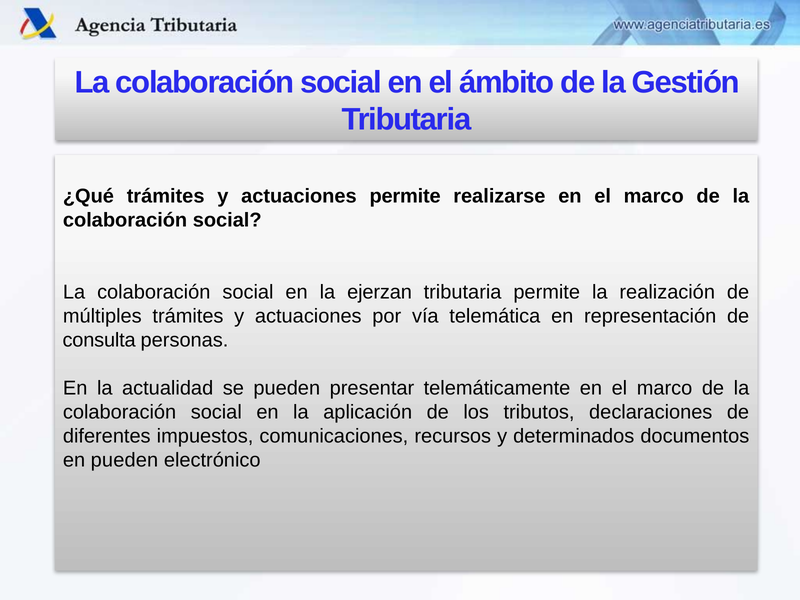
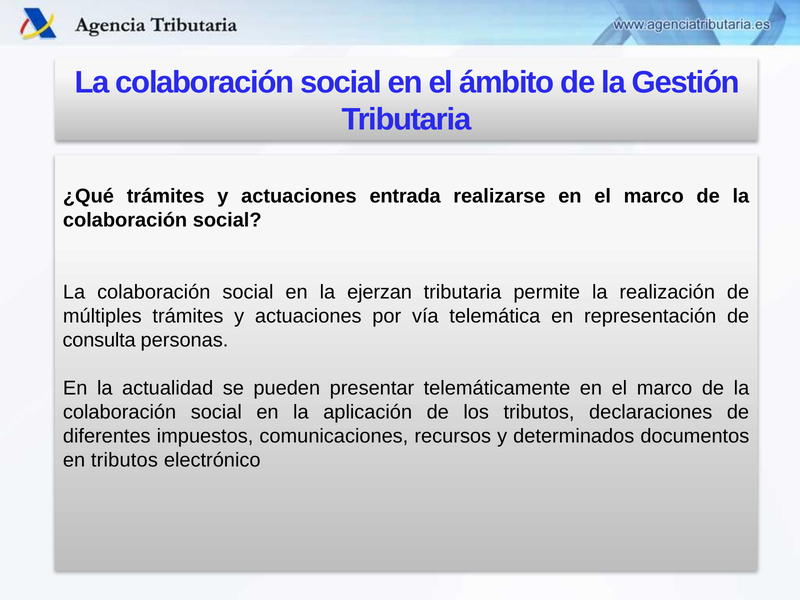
actuaciones permite: permite -> entrada (405, 196)
en pueden: pueden -> tributos (124, 460)
